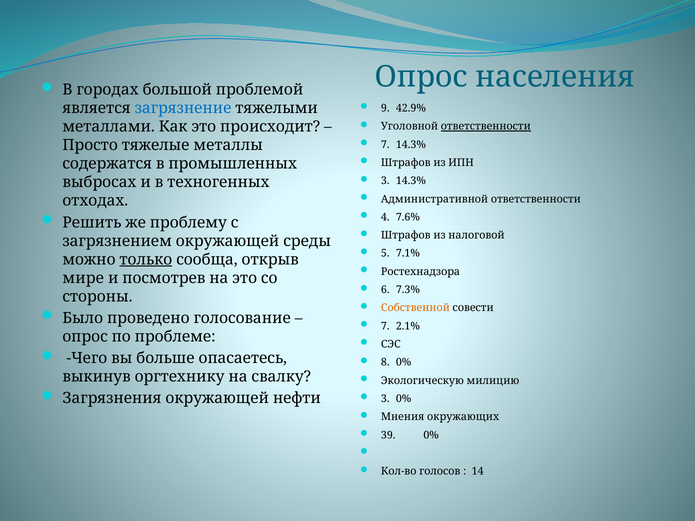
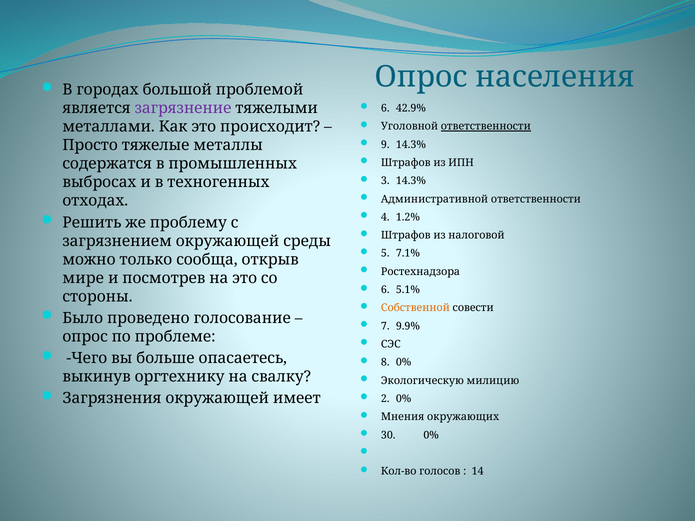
9: 9 -> 6 (385, 108)
загрязнение colour: blue -> purple (183, 108)
7: 7 -> 9 (385, 145)
7.6%: 7.6% -> 1.2% (408, 217)
только underline: present -> none (146, 260)
7.3%: 7.3% -> 5.1% (408, 290)
2.1%: 2.1% -> 9.9% (408, 326)
нефти: нефти -> имеет (297, 399)
3: 3 -> 2 (385, 399)
39: 39 -> 30 (388, 435)
